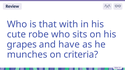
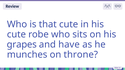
that with: with -> cute (69, 24)
criteria: criteria -> throne (81, 55)
